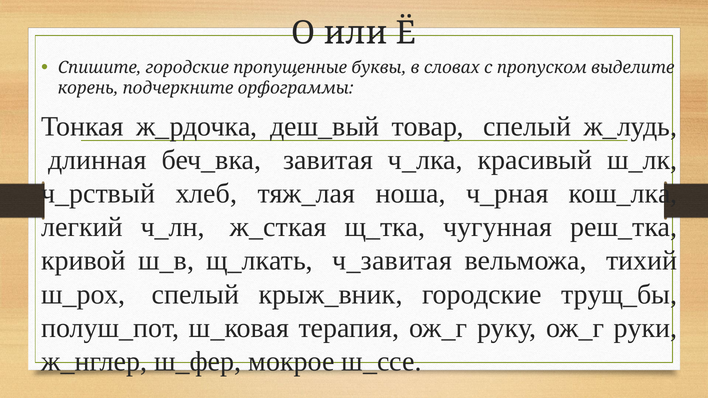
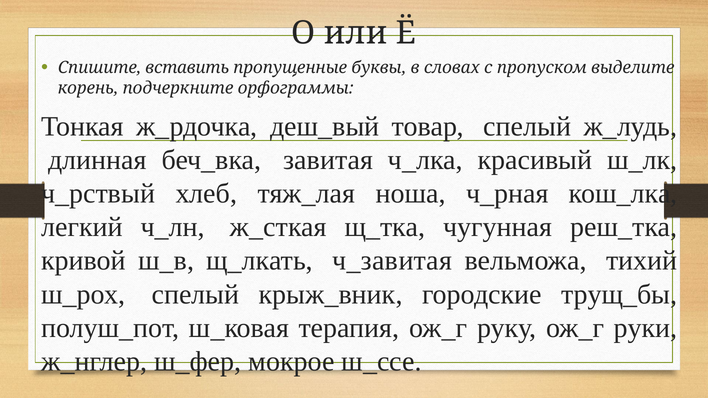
Спишите городские: городские -> вставить (187, 68)
